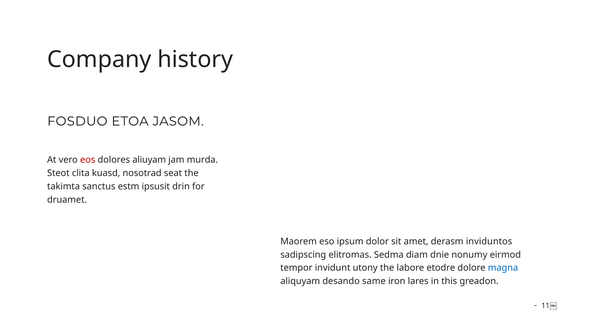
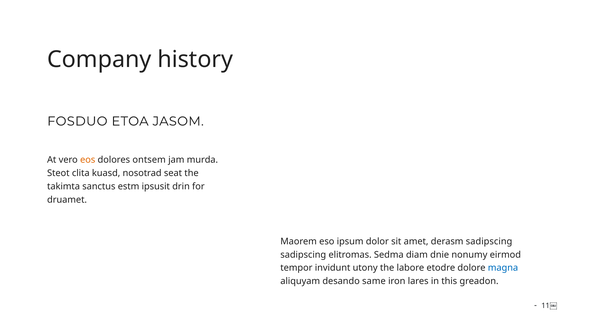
eos colour: red -> orange (88, 160)
aliuyam: aliuyam -> ontsem (149, 160)
derasm inviduntos: inviduntos -> sadipscing (489, 242)
